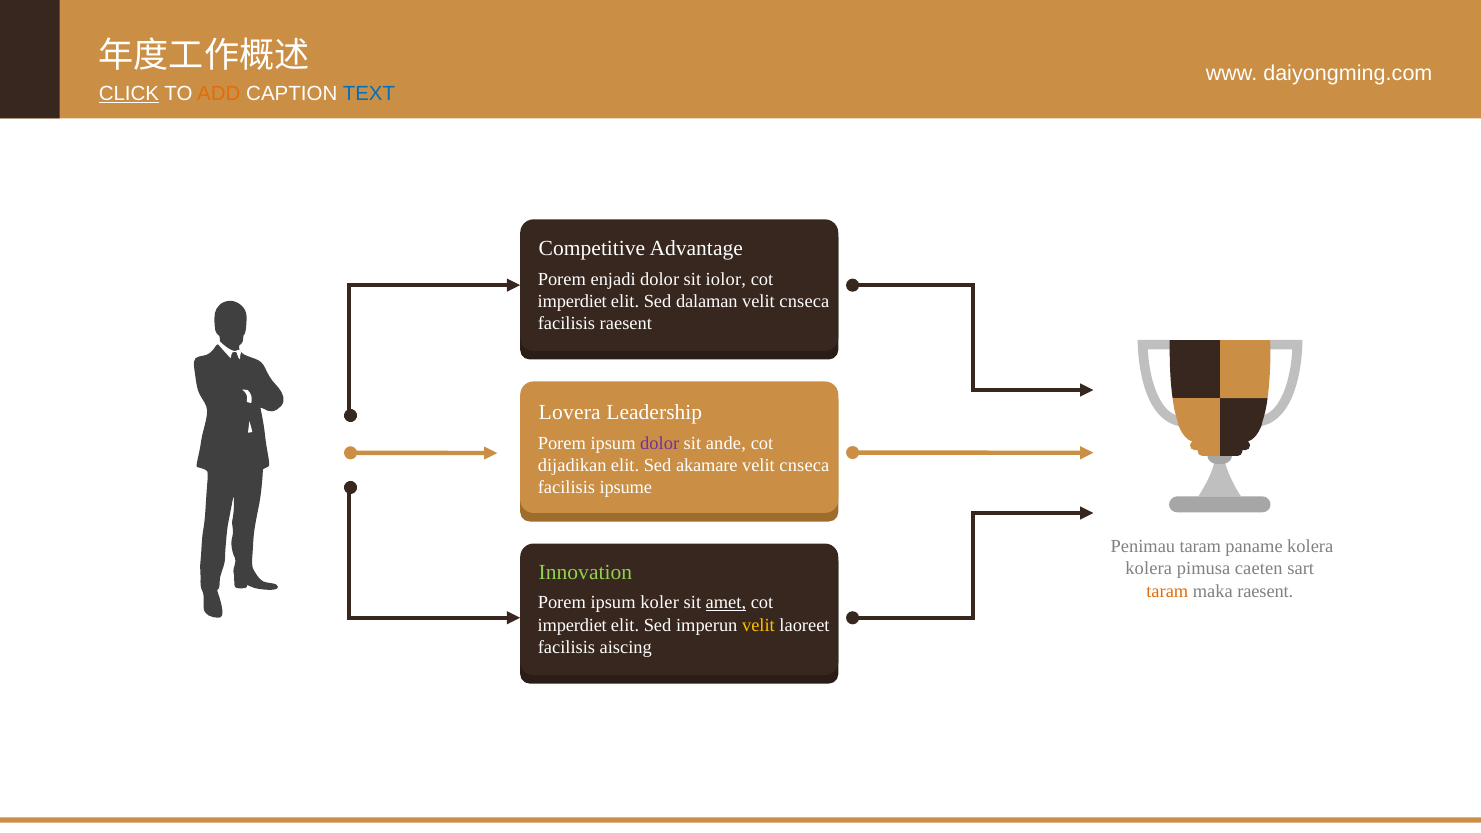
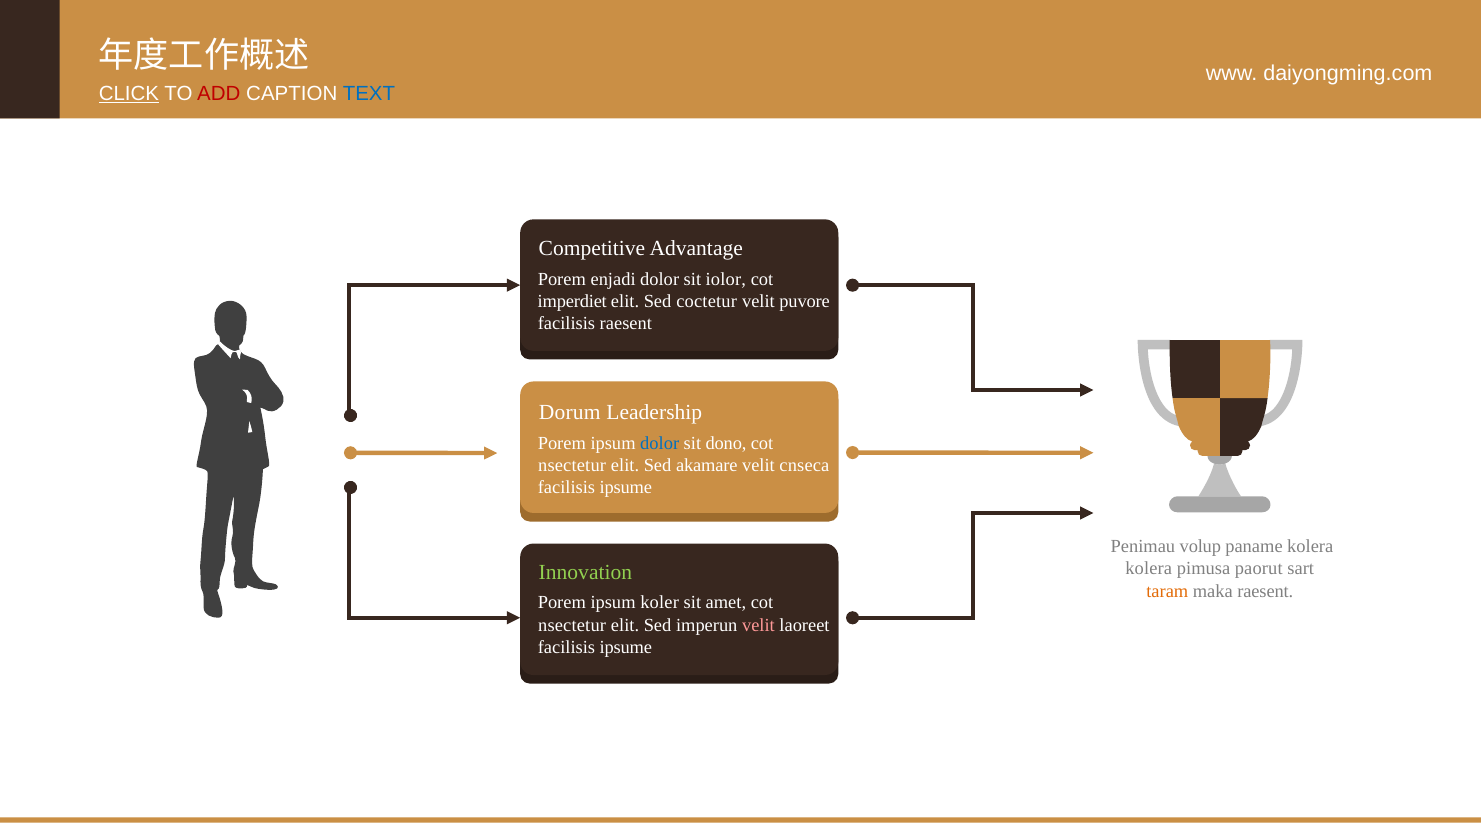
ADD colour: orange -> red (219, 94)
dalaman: dalaman -> coctetur (707, 301)
cnseca: cnseca -> puvore (805, 301)
Lovera: Lovera -> Dorum (570, 412)
dolor colour: purple -> blue (660, 443)
ande: ande -> dono (726, 443)
dijadikan: dijadikan -> nsectetur (572, 465)
Penimau taram: taram -> volup (1200, 547)
caeten: caeten -> paorut (1259, 569)
amet underline: present -> none (726, 603)
imperdiet: imperdiet -> nsectetur (572, 625)
velit colour: yellow -> pink (758, 625)
aiscing: aiscing -> ipsume (626, 647)
